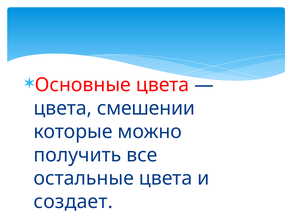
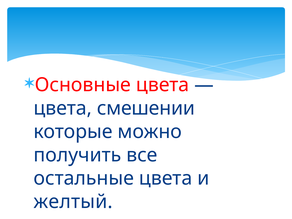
создает: создает -> желтый (73, 202)
